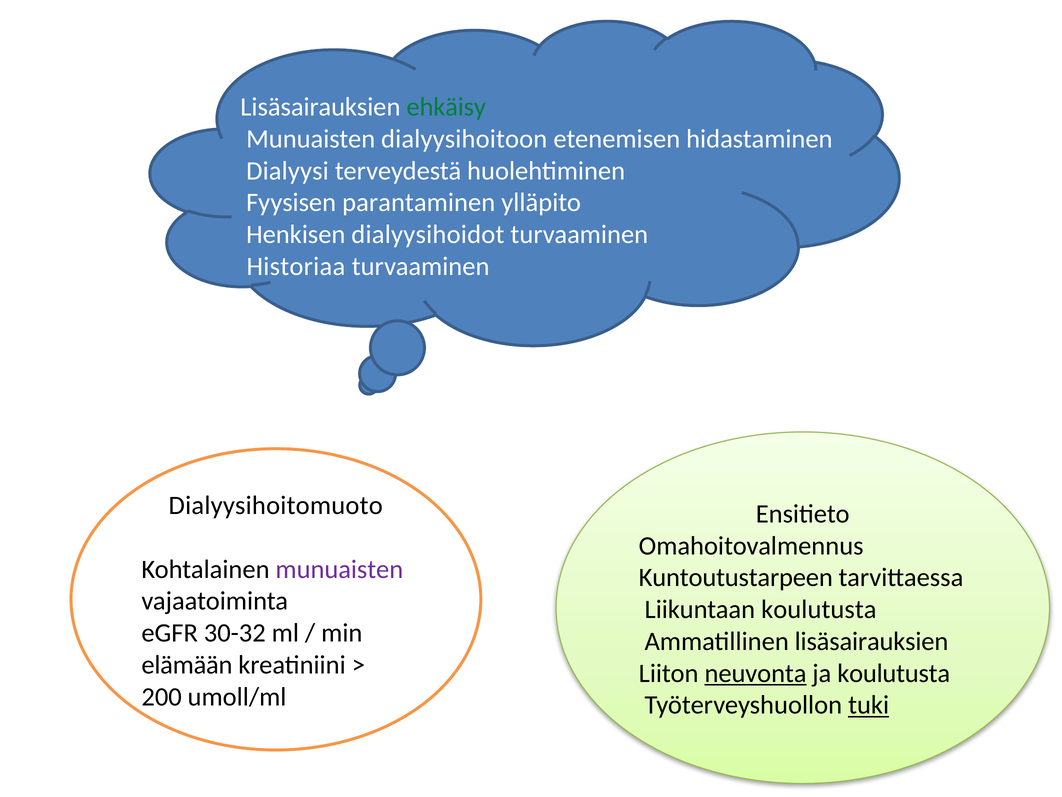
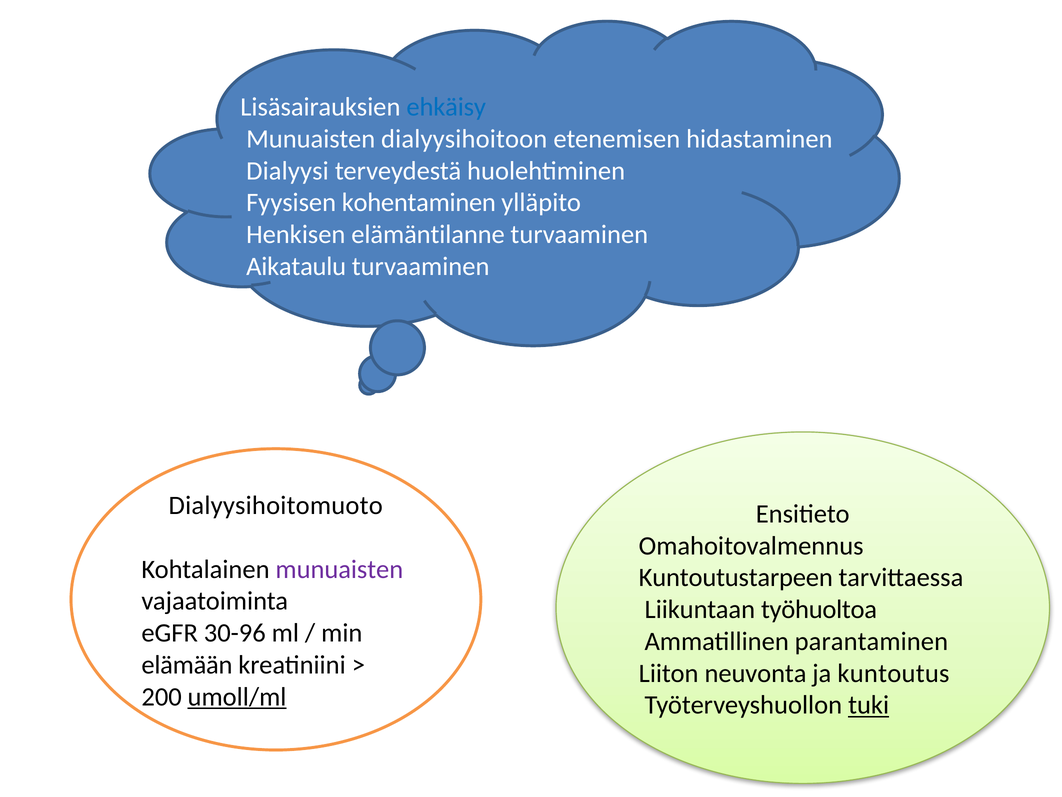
ehkäisy colour: green -> blue (446, 107)
parantaminen: parantaminen -> kohentaminen (419, 203)
dialyysihoidot: dialyysihoidot -> elämäntilanne (428, 234)
Historiaa: Historiaa -> Aikataulu (296, 266)
Liikuntaan koulutusta: koulutusta -> työhuoltoa (819, 609)
30-32: 30-32 -> 30-96 (235, 633)
Ammatillinen lisäsairauksien: lisäsairauksien -> parantaminen (871, 641)
neuvonta underline: present -> none (756, 673)
ja koulutusta: koulutusta -> kuntoutus (893, 673)
umoll/ml underline: none -> present (237, 696)
